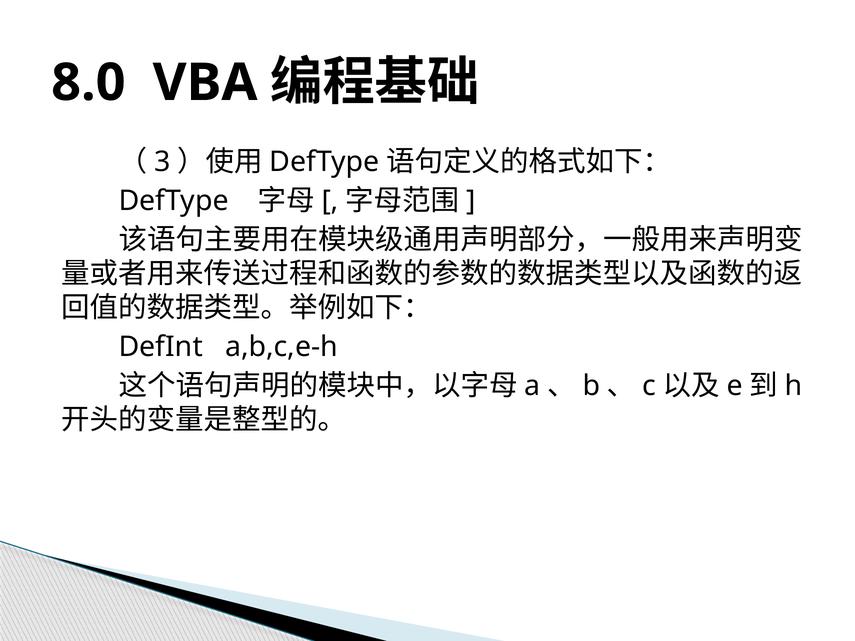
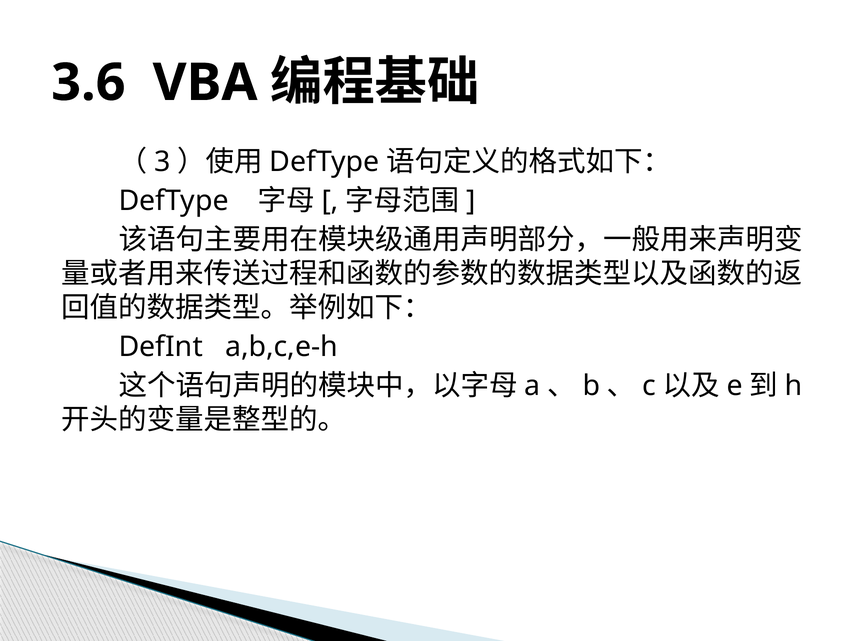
8.0: 8.0 -> 3.6 (88, 83)
